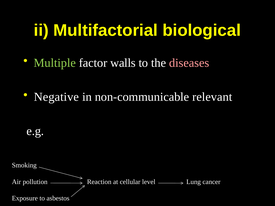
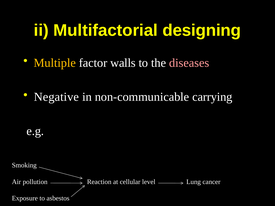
biological: biological -> designing (202, 30)
Multiple colour: light green -> yellow (55, 63)
relevant: relevant -> carrying (212, 97)
